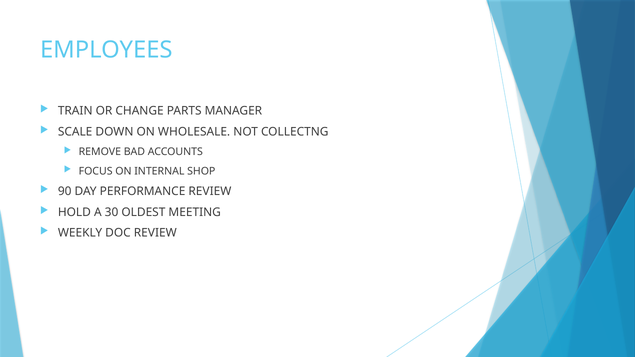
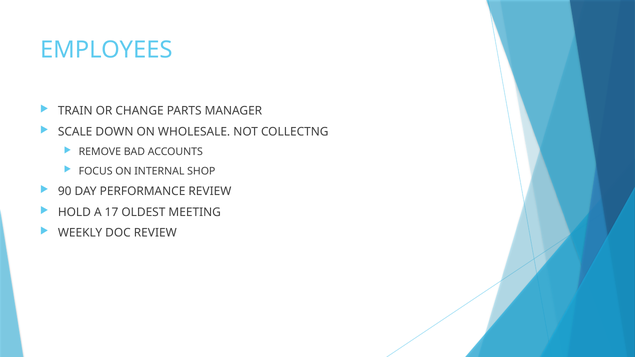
30: 30 -> 17 (112, 212)
